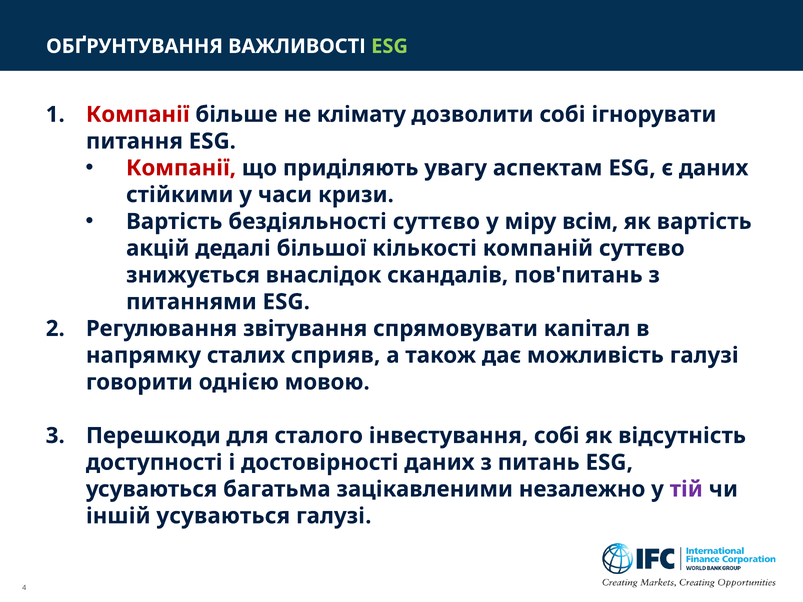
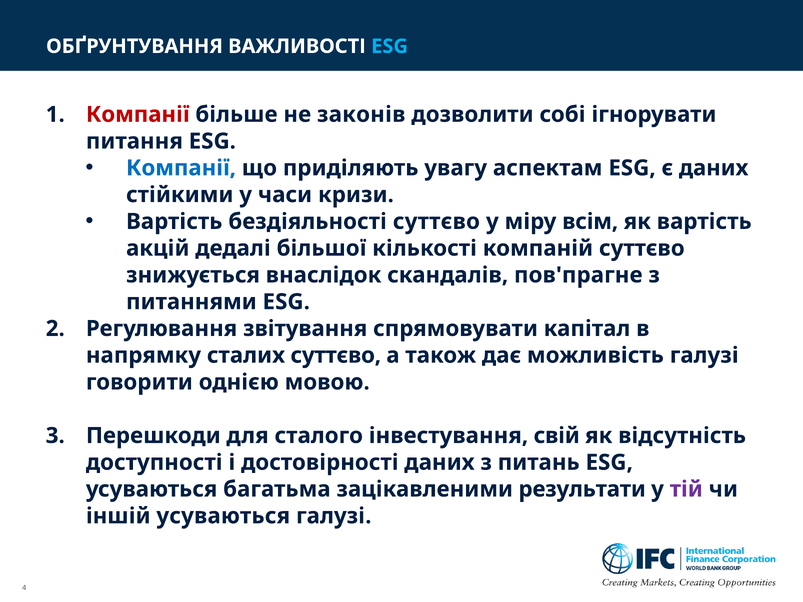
ESG colour: light green -> light blue (390, 46)
клімату: клімату -> законів (361, 115)
Компанії colour: red -> blue (181, 168)
пов'питань: пов'питань -> пов'прагне (578, 275)
сталих сприяв: сприяв -> суттєво (336, 356)
інвестування собі: собі -> свій (557, 436)
незалежно: незалежно -> результати (582, 489)
